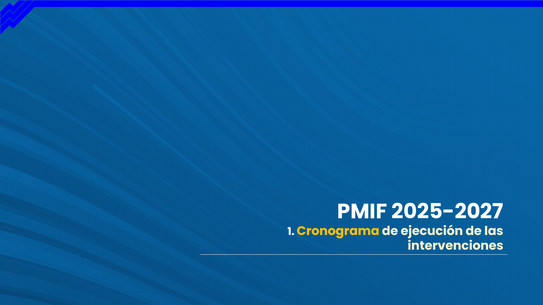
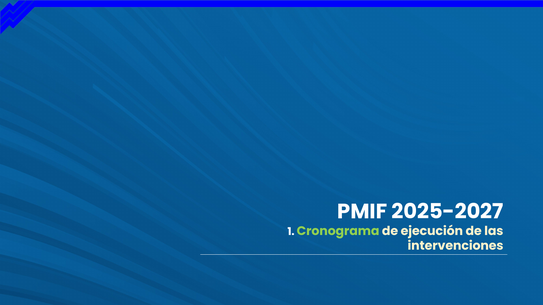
Cronograma colour: yellow -> light green (338, 231)
